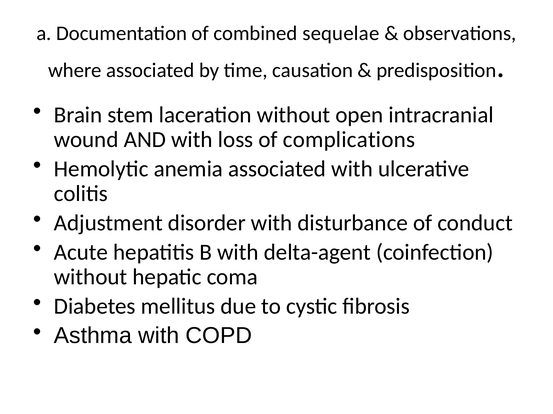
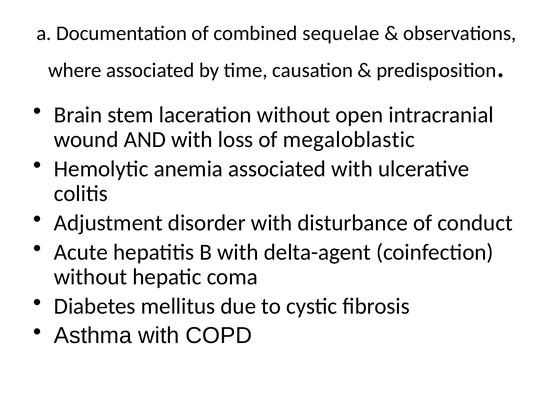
complications: complications -> megaloblastic (349, 140)
